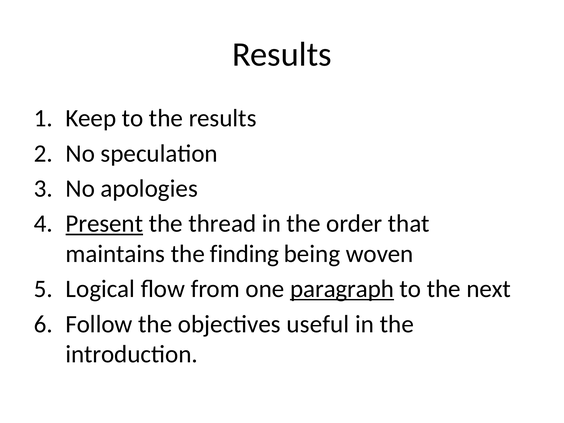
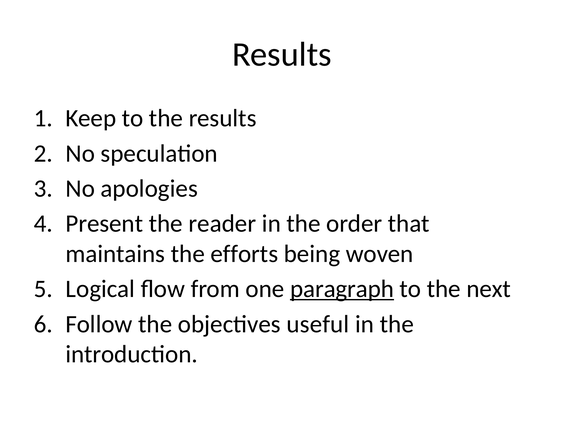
Present underline: present -> none (104, 224)
thread: thread -> reader (222, 224)
finding: finding -> efforts (244, 254)
